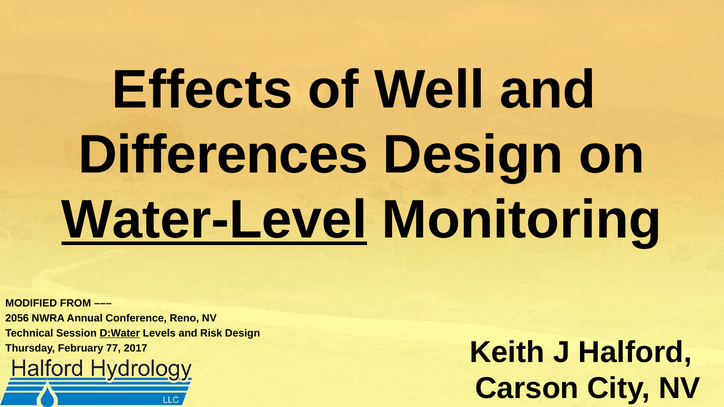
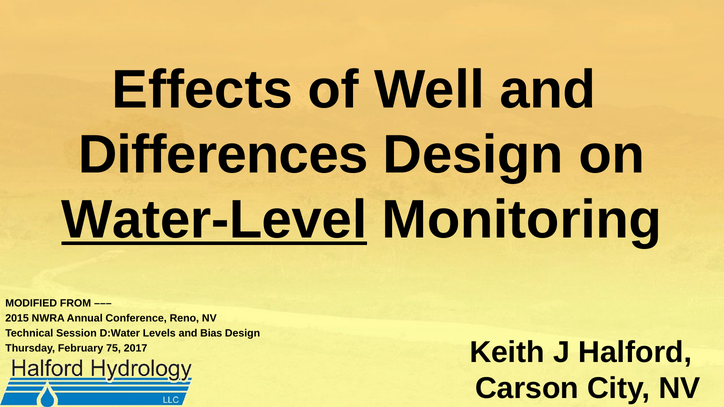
2056: 2056 -> 2015 (17, 318)
D:Water underline: present -> none (120, 333)
Risk: Risk -> Bias (211, 333)
77: 77 -> 75 (114, 348)
